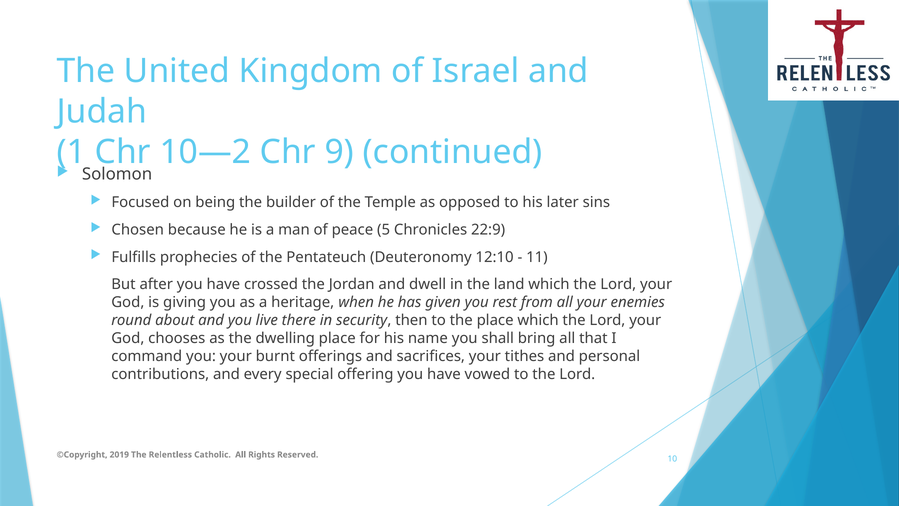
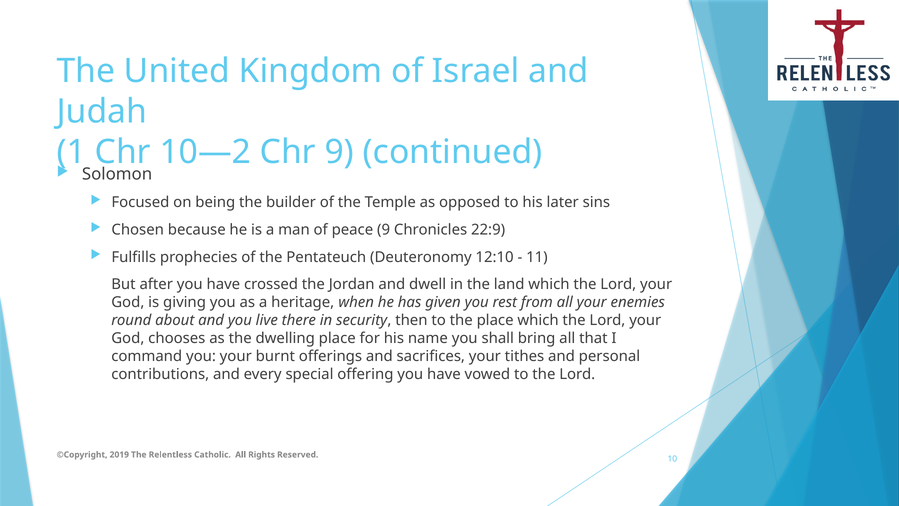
peace 5: 5 -> 9 (384, 230)
